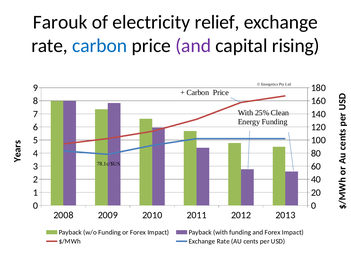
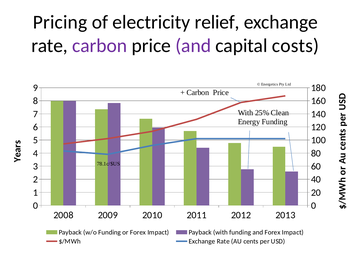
Farouk: Farouk -> Pricing (60, 22)
carbon colour: blue -> purple (100, 46)
rising: rising -> costs (295, 46)
